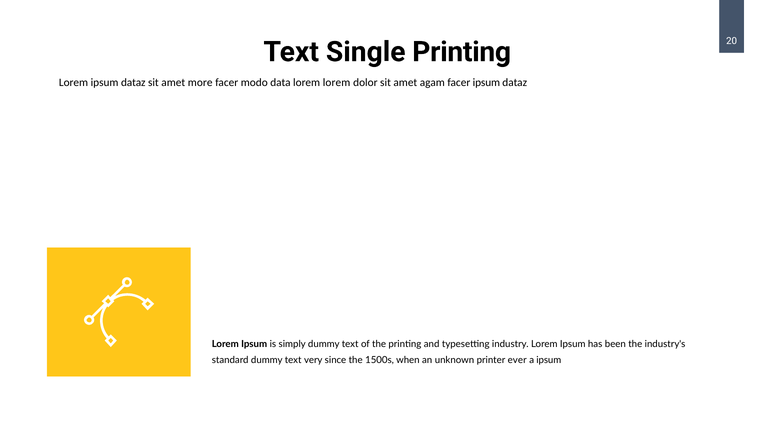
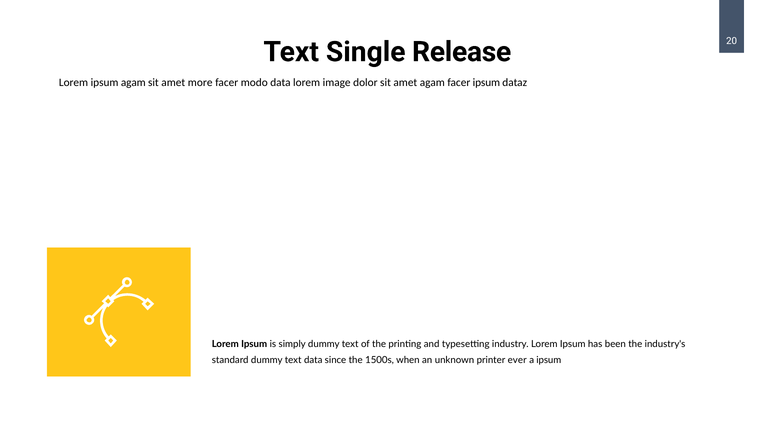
Single Printing: Printing -> Release (462, 52)
Lorem ipsum dataz: dataz -> agam (133, 82)
lorem lorem: lorem -> image (337, 82)
text very: very -> data (313, 360)
